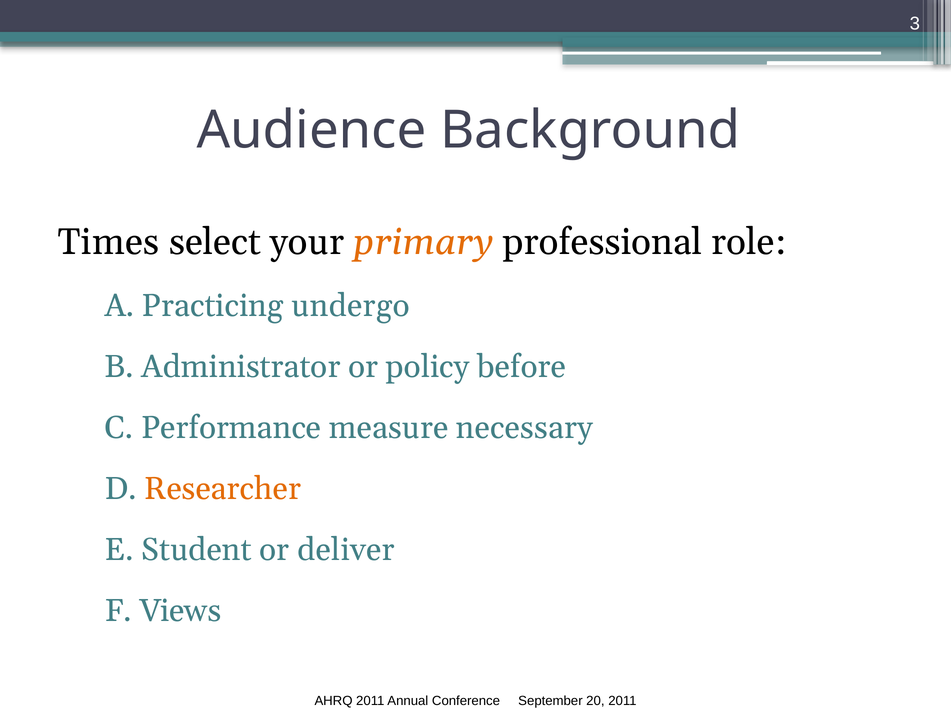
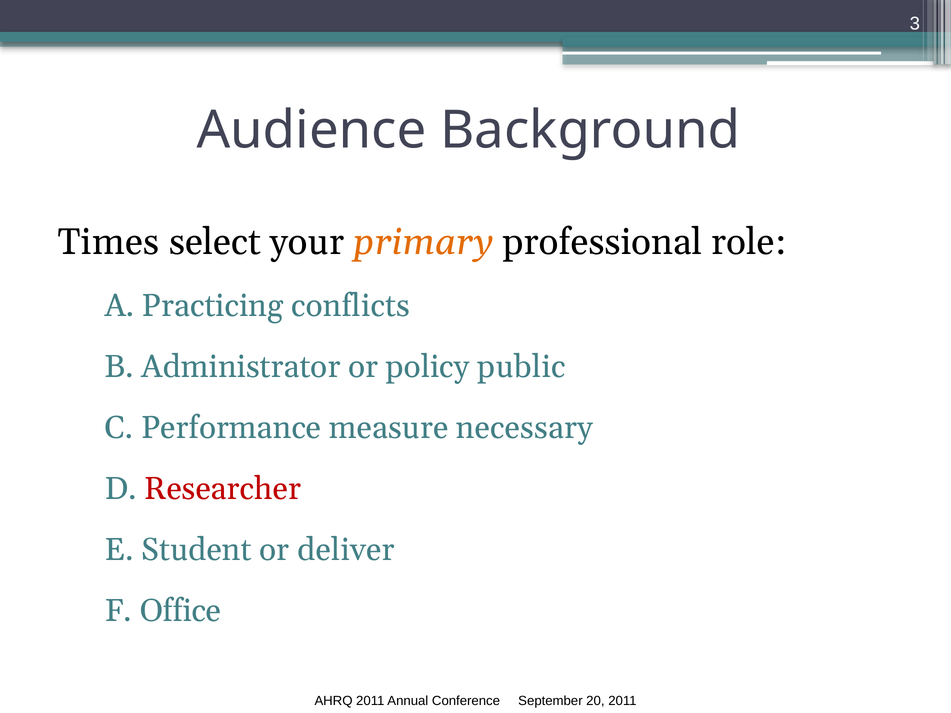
undergo: undergo -> conflicts (350, 306)
before: before -> public (521, 367)
Researcher colour: orange -> red (223, 489)
Views: Views -> Office (180, 611)
